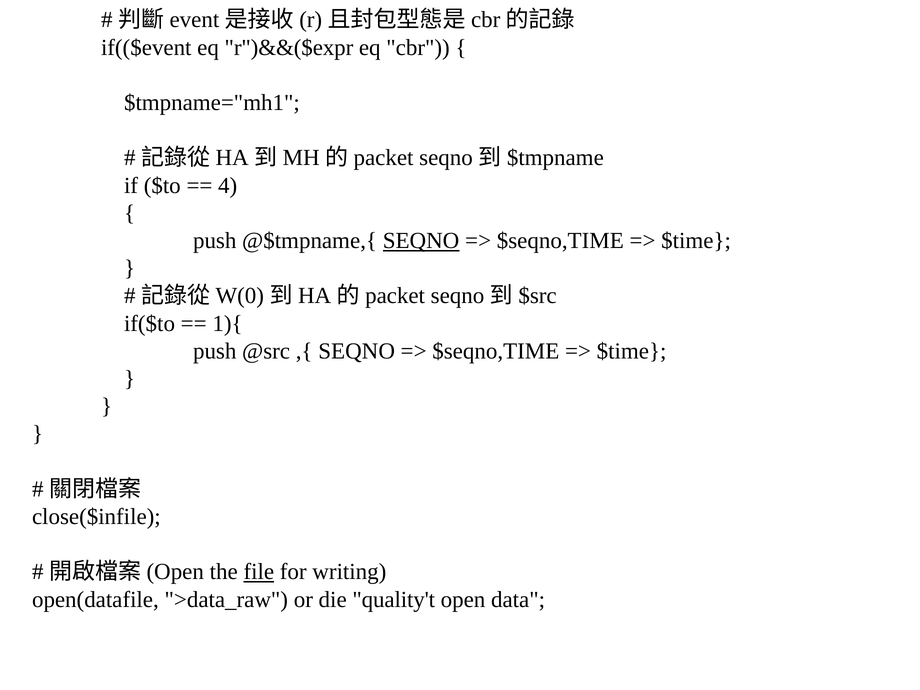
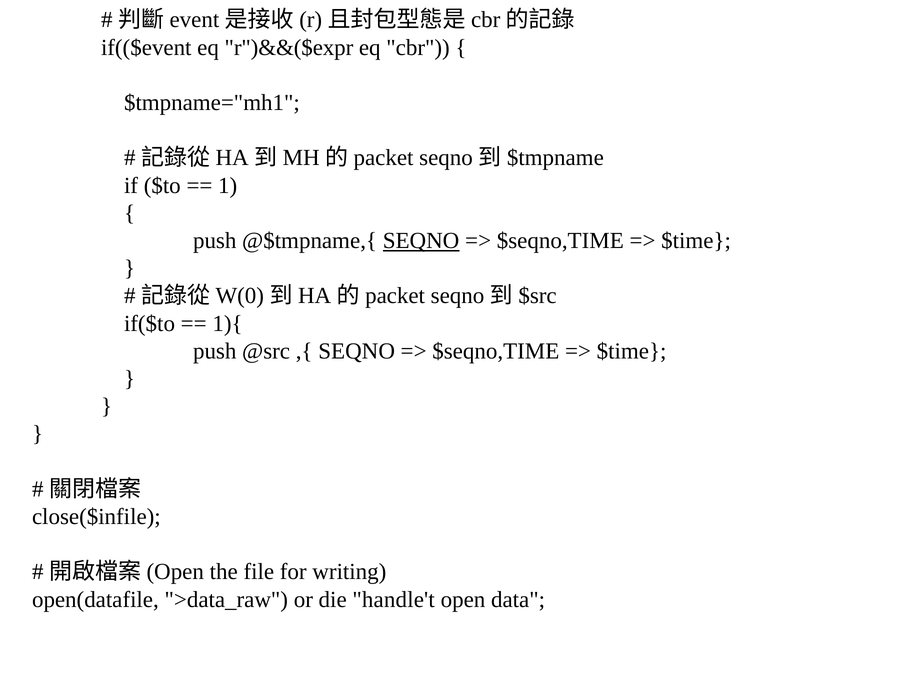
4: 4 -> 1 (228, 186)
file underline: present -> none (259, 572)
quality't: quality't -> handle't (394, 600)
